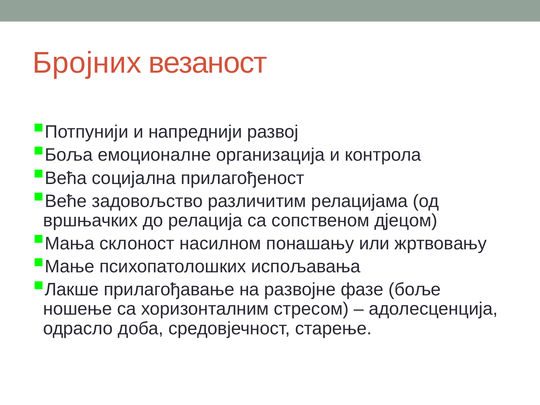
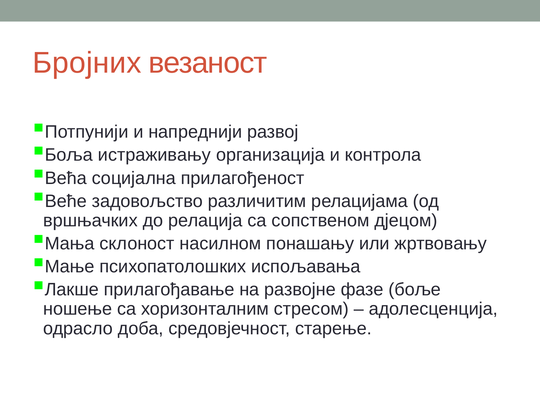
емоционалне: емоционалне -> истраживању (154, 155)
